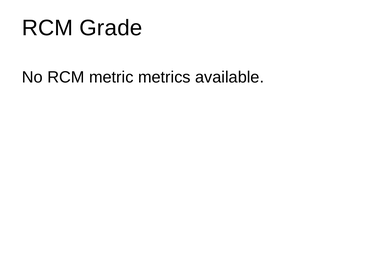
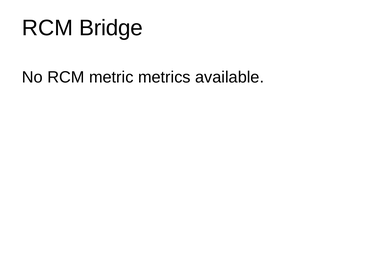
Grade: Grade -> Bridge (111, 28)
